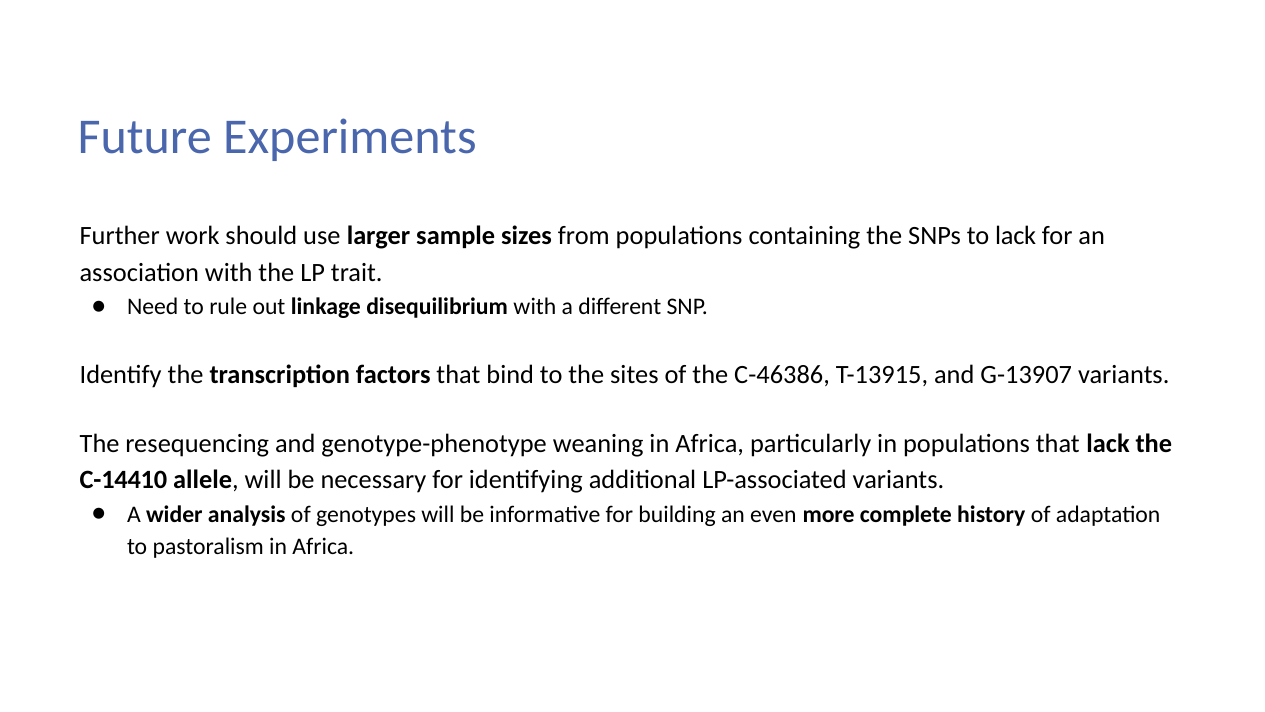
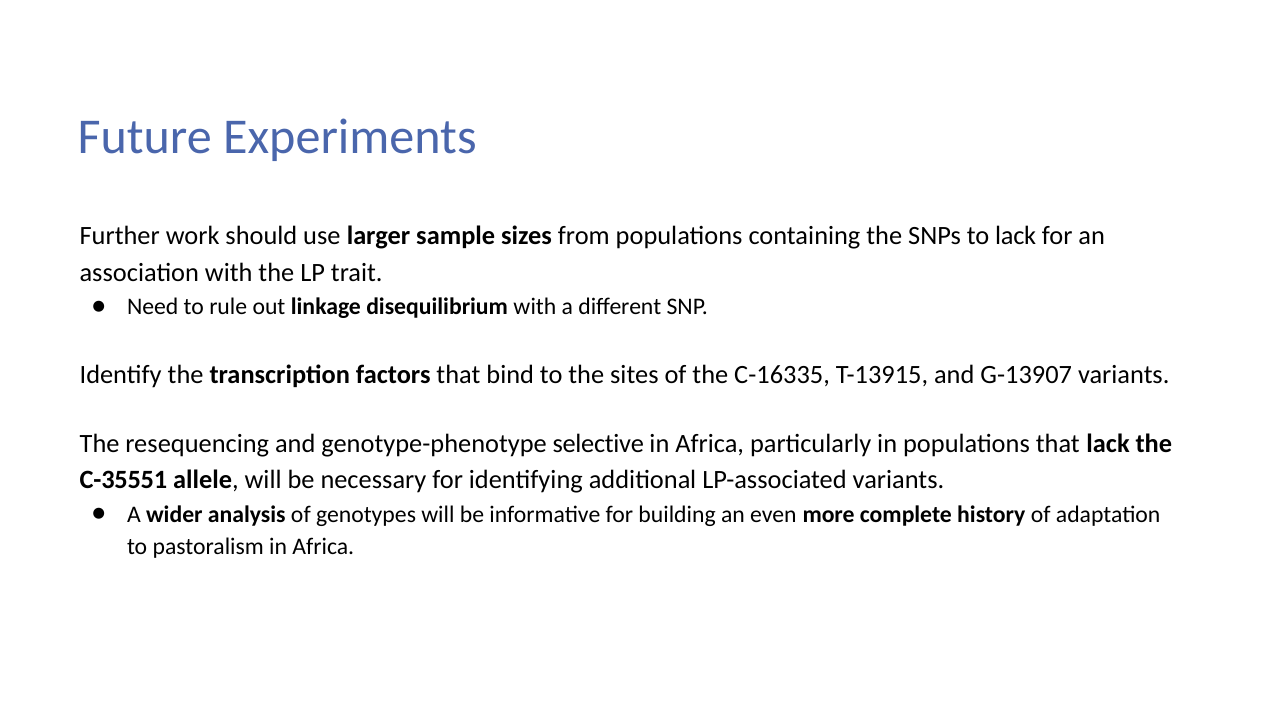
C-46386: C-46386 -> C-16335 (782, 374)
weaning: weaning -> selective (598, 443)
C-14410: C-14410 -> C-35551 (123, 480)
